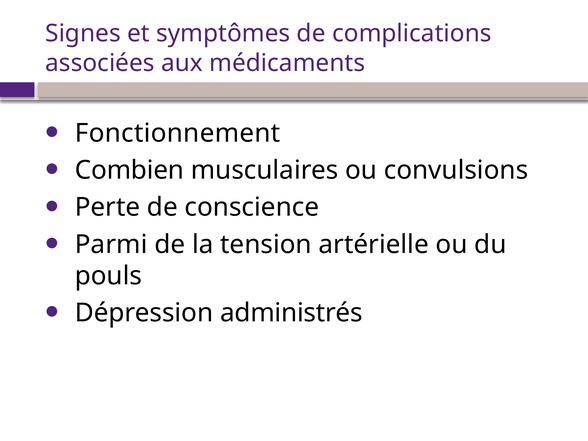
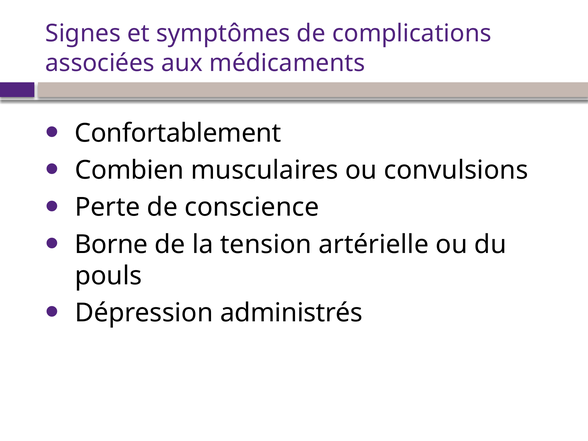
Fonctionnement: Fonctionnement -> Confortablement (178, 133)
Parmi: Parmi -> Borne (111, 244)
